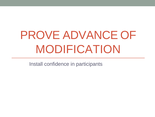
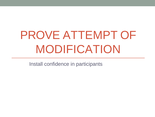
ADVANCE: ADVANCE -> ATTEMPT (90, 35)
